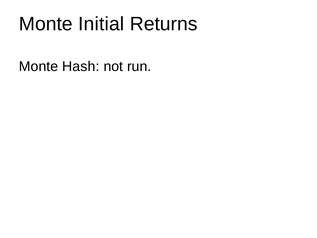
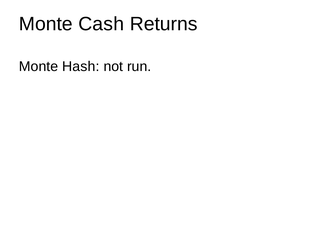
Initial: Initial -> Cash (101, 24)
